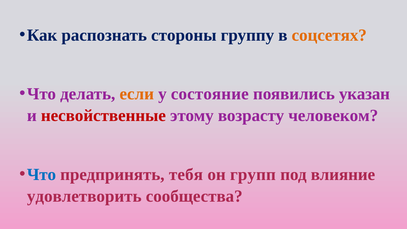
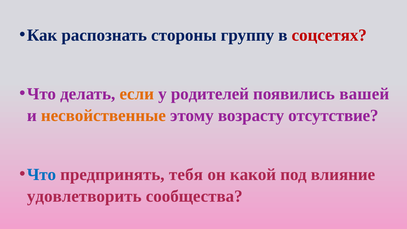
соцсетях colour: orange -> red (329, 35)
состояние: состояние -> родителей (210, 94)
указан: указан -> вашей (364, 94)
несвойственные colour: red -> orange (103, 116)
человеком: человеком -> отсутствие (333, 116)
групп: групп -> какой (253, 174)
